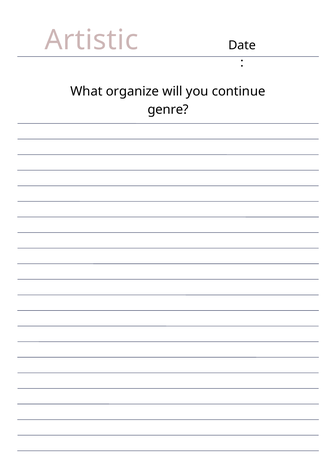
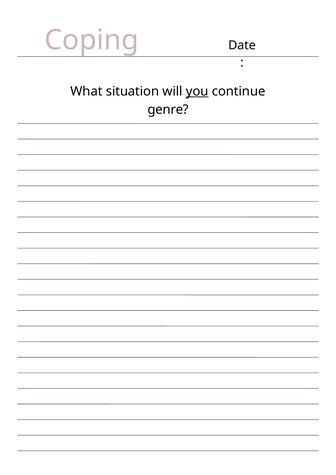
Artistic: Artistic -> Coping (92, 40)
organize: organize -> situation (132, 91)
you underline: none -> present (197, 91)
